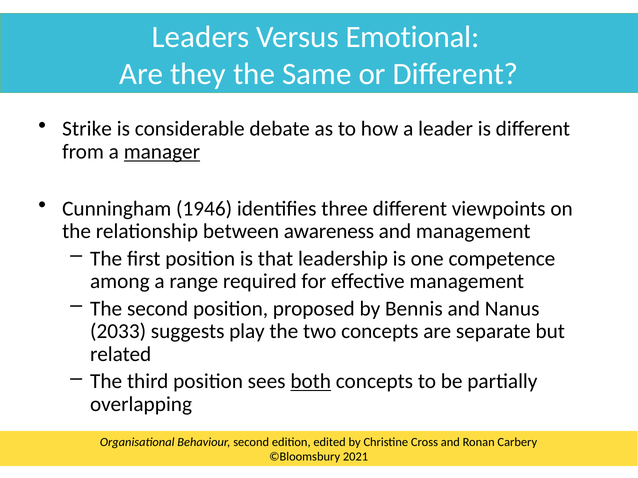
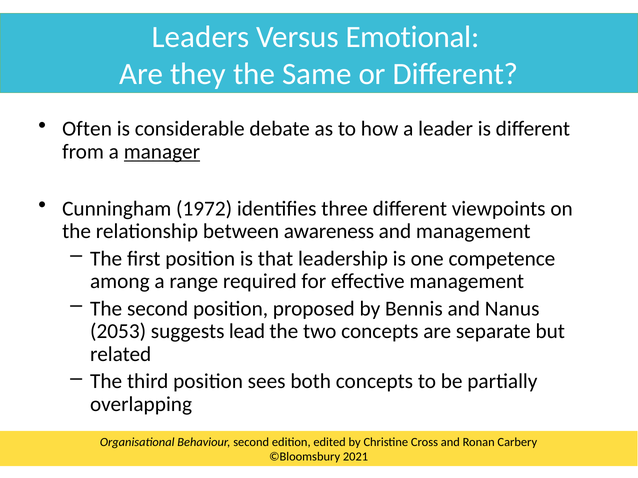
Strike: Strike -> Often (87, 129)
1946: 1946 -> 1972 (204, 209)
2033: 2033 -> 2053 (118, 332)
play: play -> lead (247, 332)
both underline: present -> none (311, 382)
